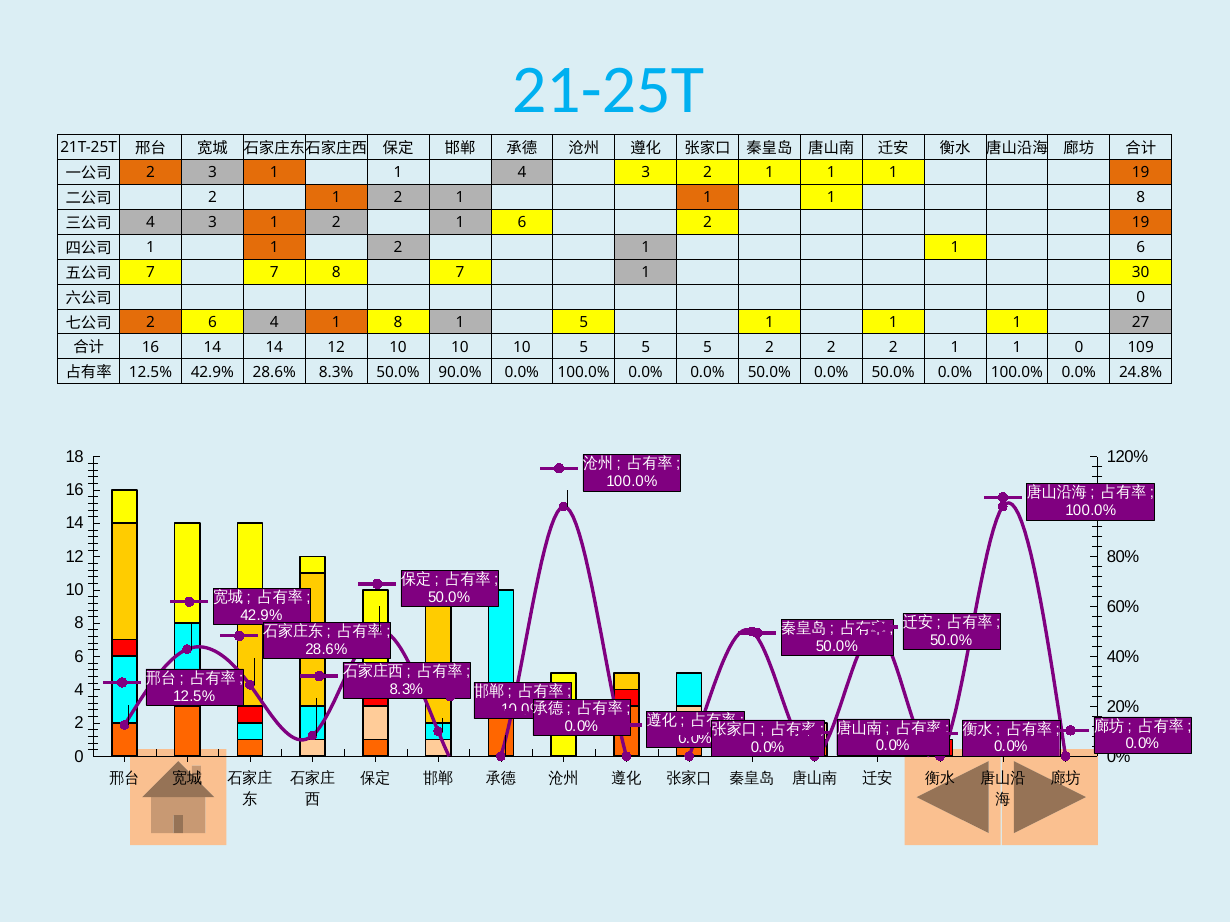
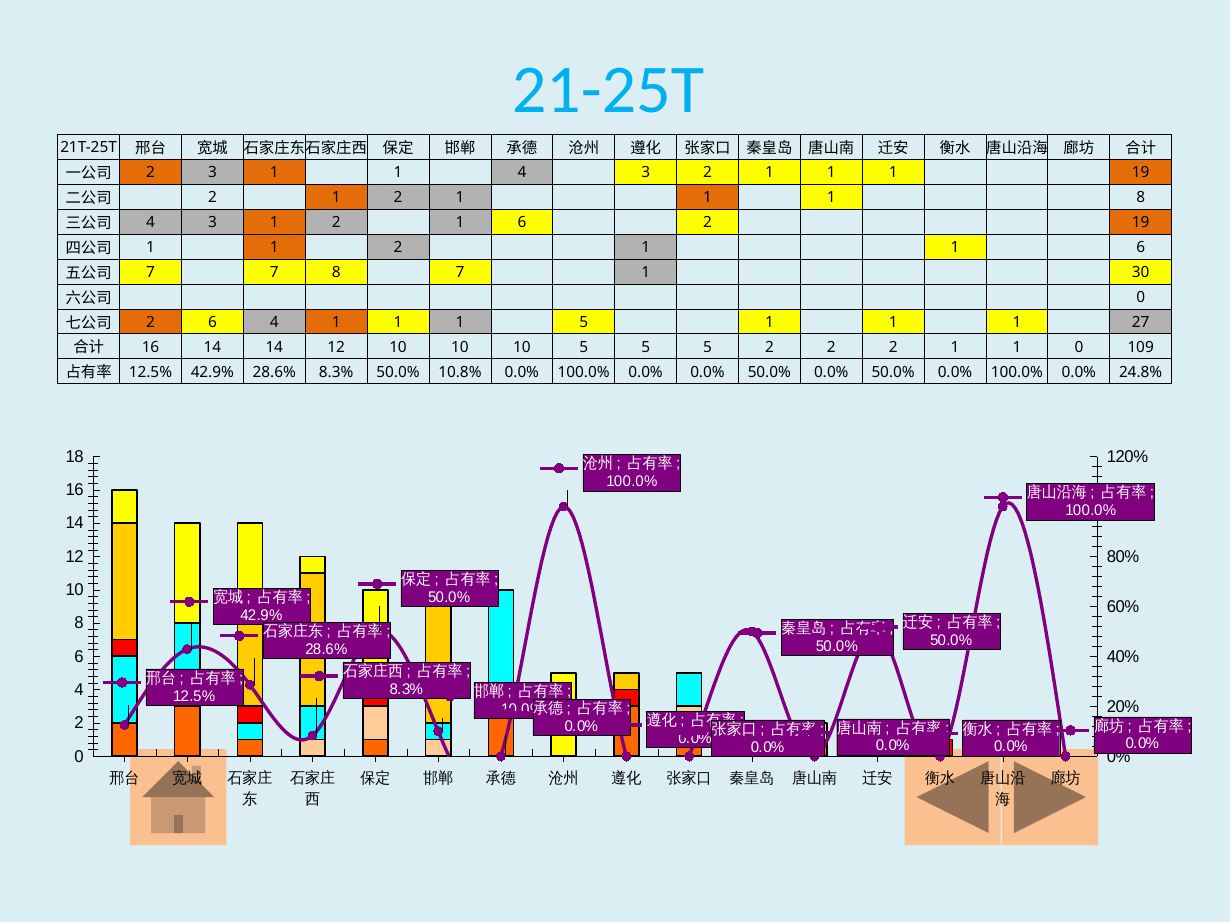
4 1 8: 8 -> 1 (398, 322)
90.0%: 90.0% -> 10.8% (460, 372)
